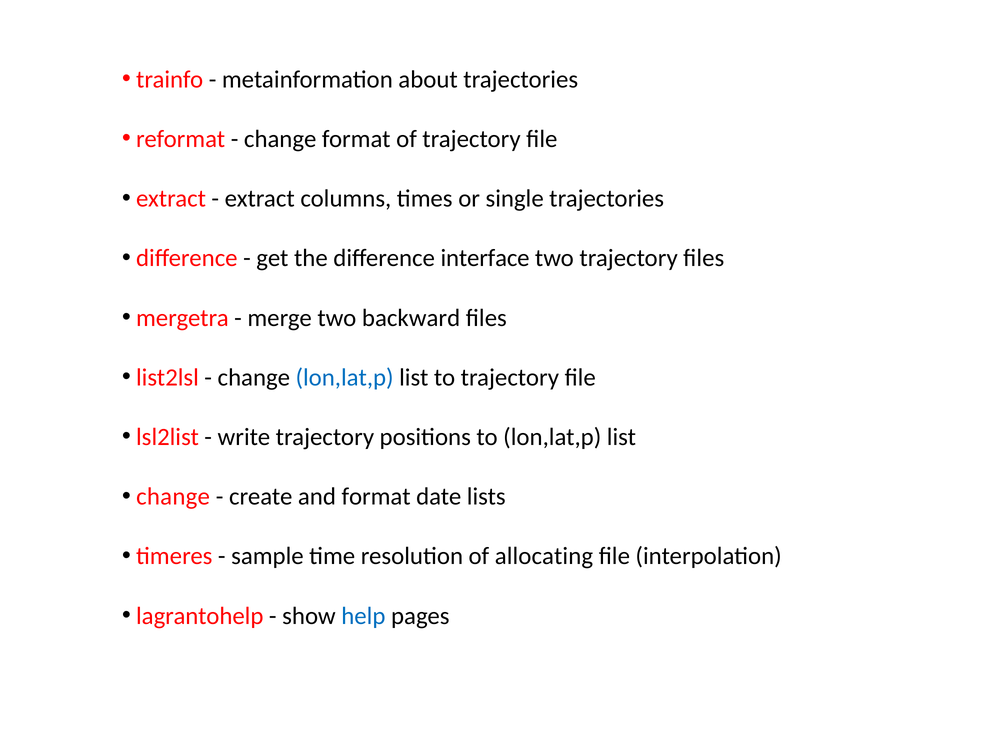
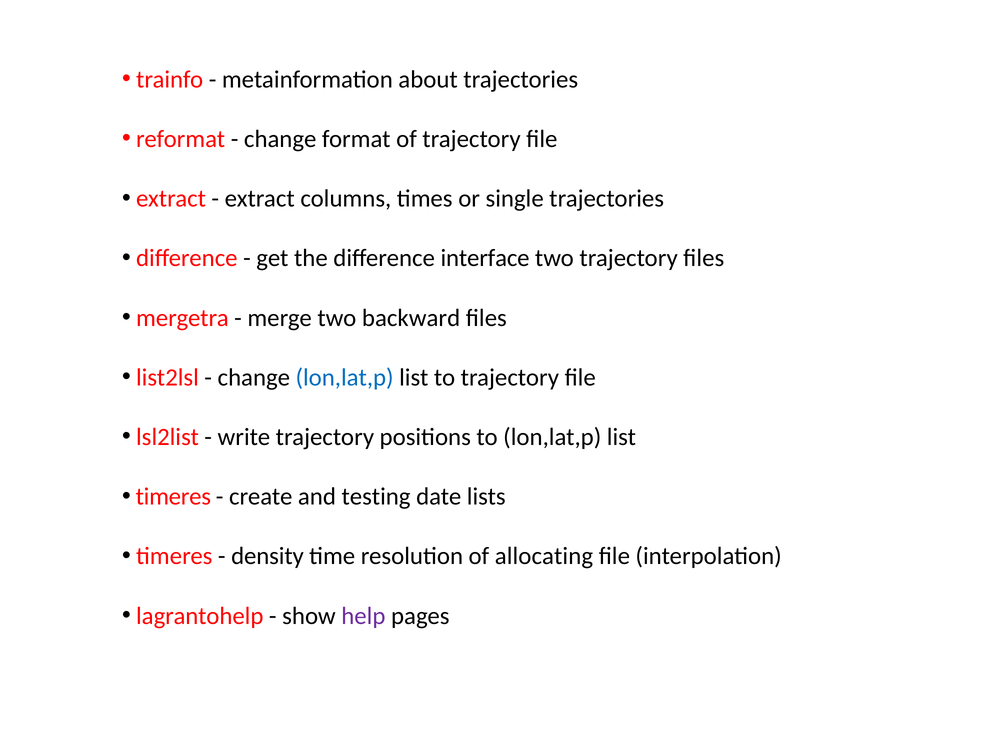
change: change -> timeres (173, 497)
and format: format -> testing (376, 497)
sample: sample -> density (267, 557)
help colour: blue -> purple (363, 616)
